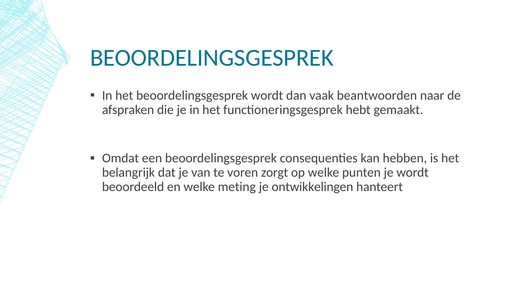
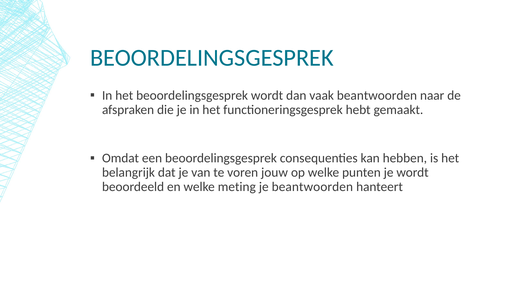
zorgt: zorgt -> jouw (275, 173)
je ontwikkelingen: ontwikkelingen -> beantwoorden (312, 187)
